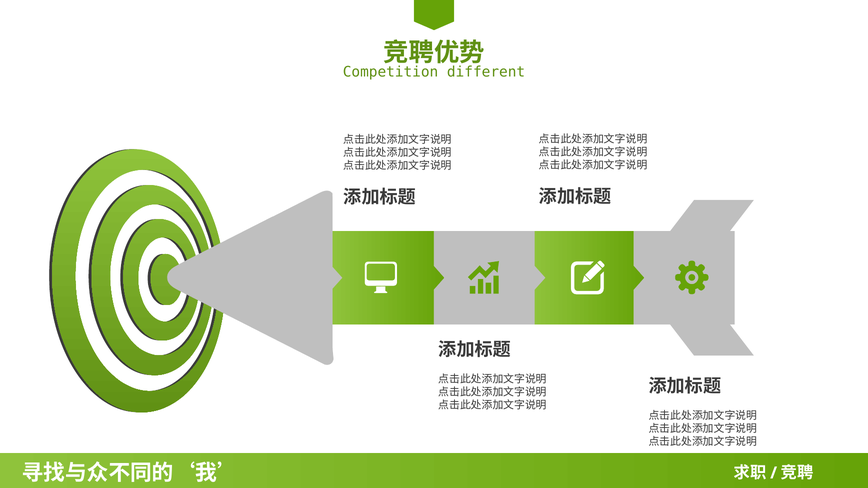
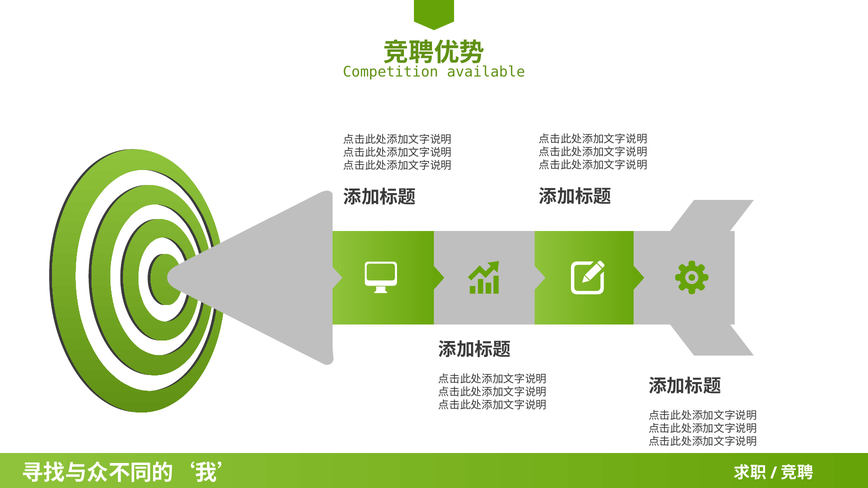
different: different -> available (486, 72)
